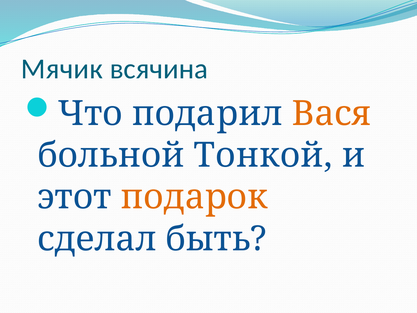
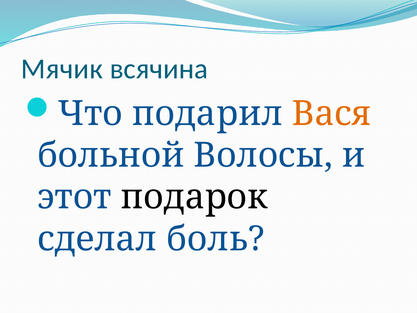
Тонкой: Тонкой -> Волосы (263, 155)
подарок colour: orange -> black (194, 197)
быть: быть -> боль (216, 239)
